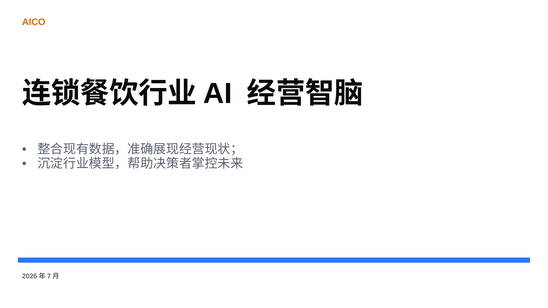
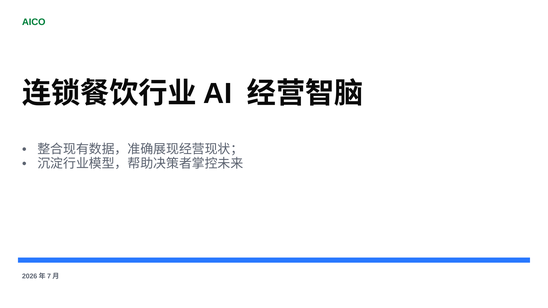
AICO colour: orange -> green (34, 22)
